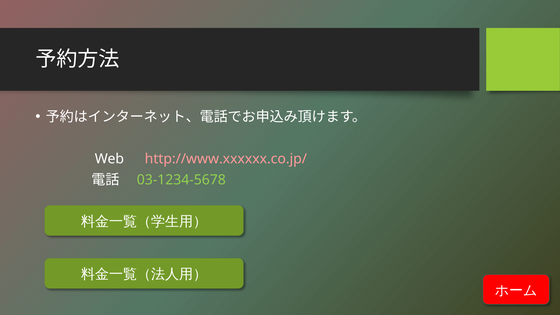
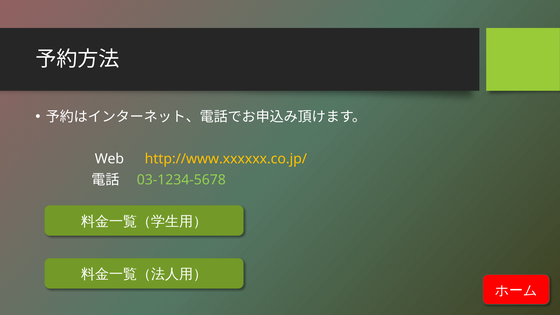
http://www.xxxxxx.co.jp/ colour: pink -> yellow (226, 159)
